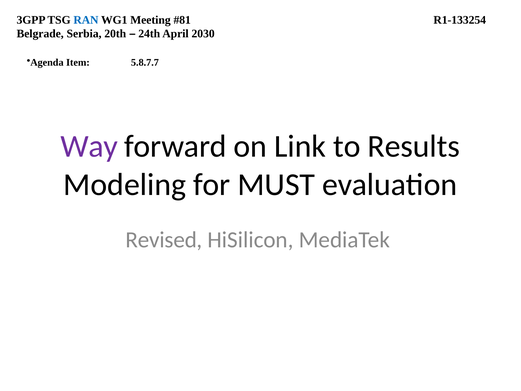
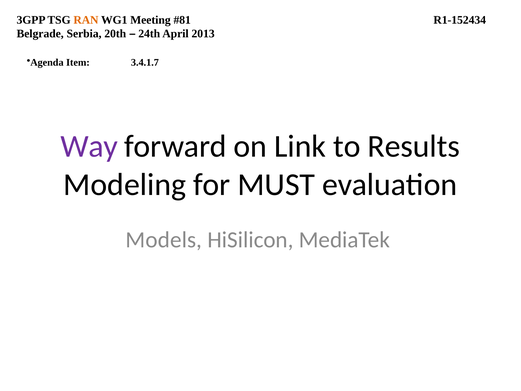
RAN colour: blue -> orange (86, 20)
R1-133254: R1-133254 -> R1-152434 (460, 20)
2030: 2030 -> 2013 (203, 34)
5.8.7.7: 5.8.7.7 -> 3.4.1.7 (145, 62)
Revised: Revised -> Models (164, 240)
